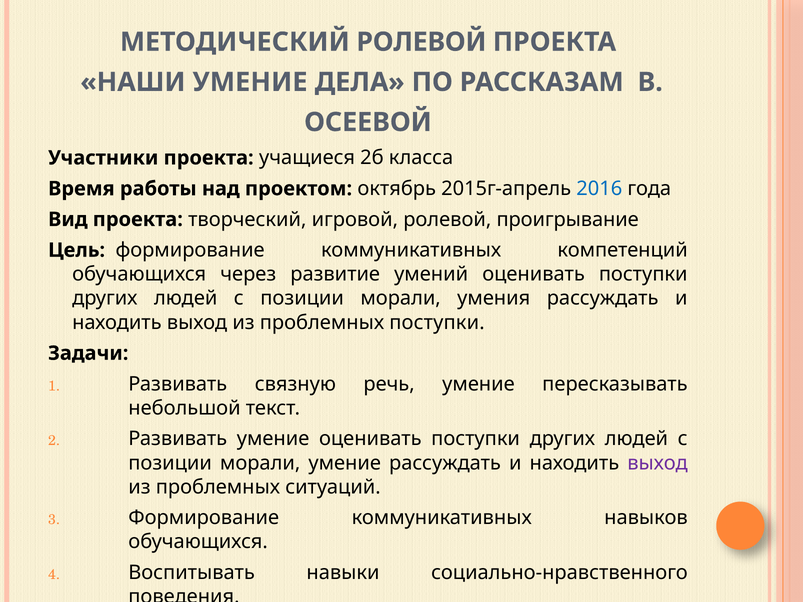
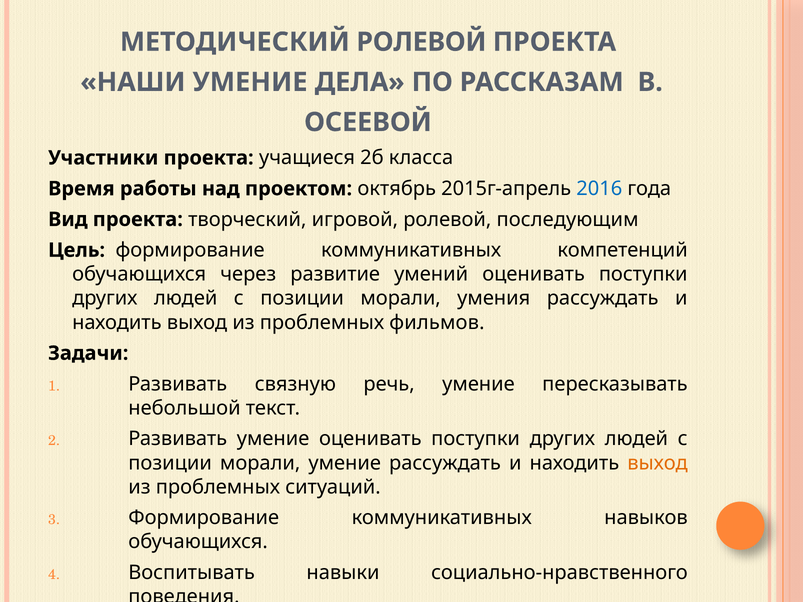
проигрывание: проигрывание -> последующим (568, 220)
проблемных поступки: поступки -> фильмов (437, 323)
выход colour: purple -> orange (658, 463)
